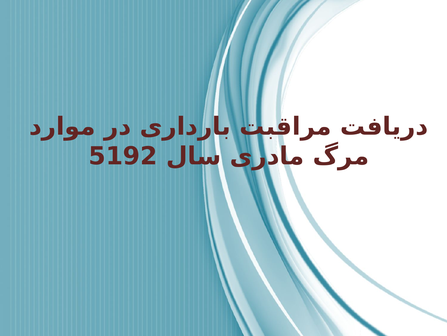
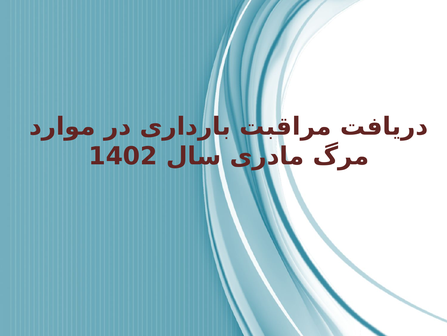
5192: 5192 -> 1402 (123, 156)
